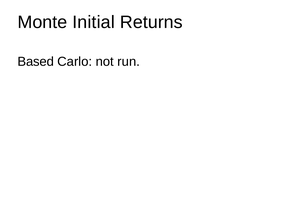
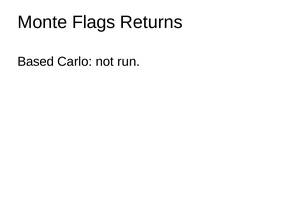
Initial: Initial -> Flags (94, 22)
